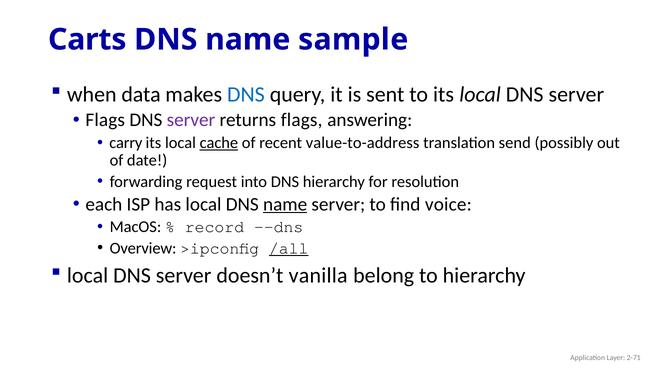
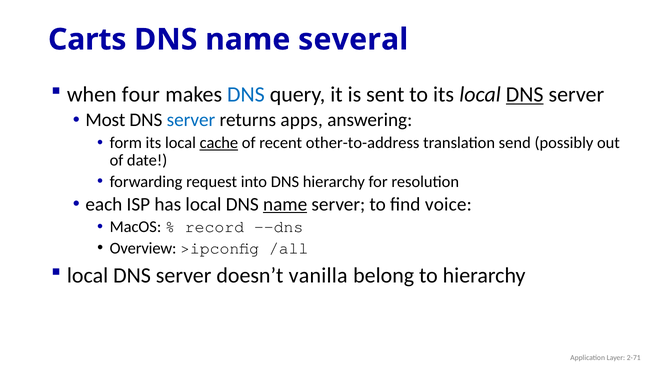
sample: sample -> several (353, 40)
data: data -> four (141, 95)
DNS underline: none -> present (525, 95)
Flags: Flags -> Most (105, 120)
server colour: purple -> blue (191, 120)
returns flags: flags -> apps (302, 120)
carry: carry -> form (126, 143)
value-to-address: value-to-address -> other-to-address (363, 143)
/all underline: present -> none (289, 248)
